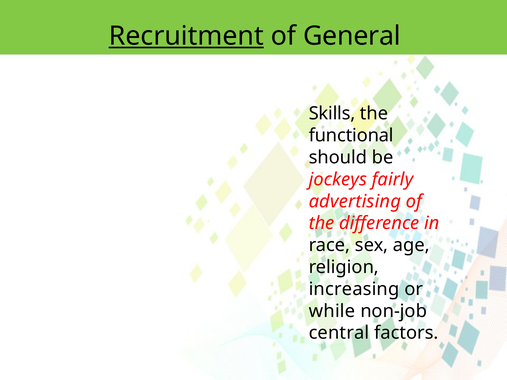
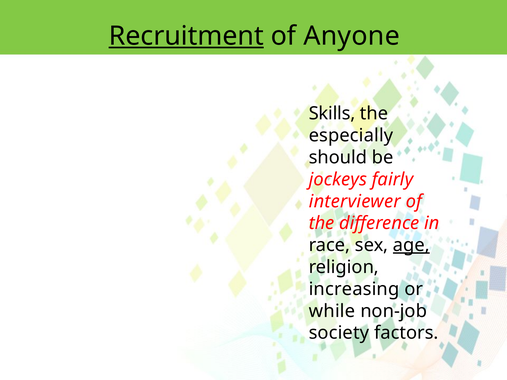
General: General -> Anyone (352, 36)
functional: functional -> especially (351, 136)
advertising: advertising -> interviewer (355, 201)
age underline: none -> present (411, 245)
central: central -> society (339, 333)
